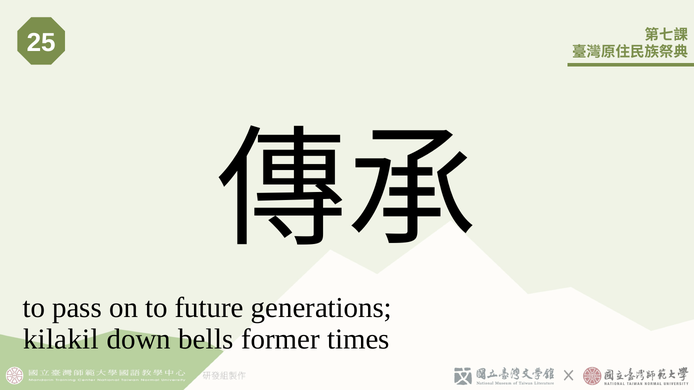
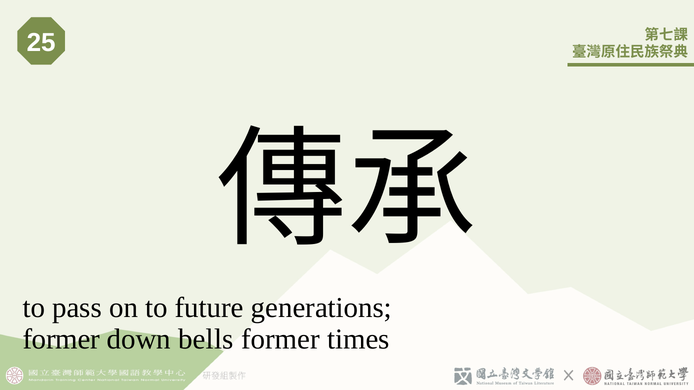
kilakil: kilakil -> former (61, 339)
